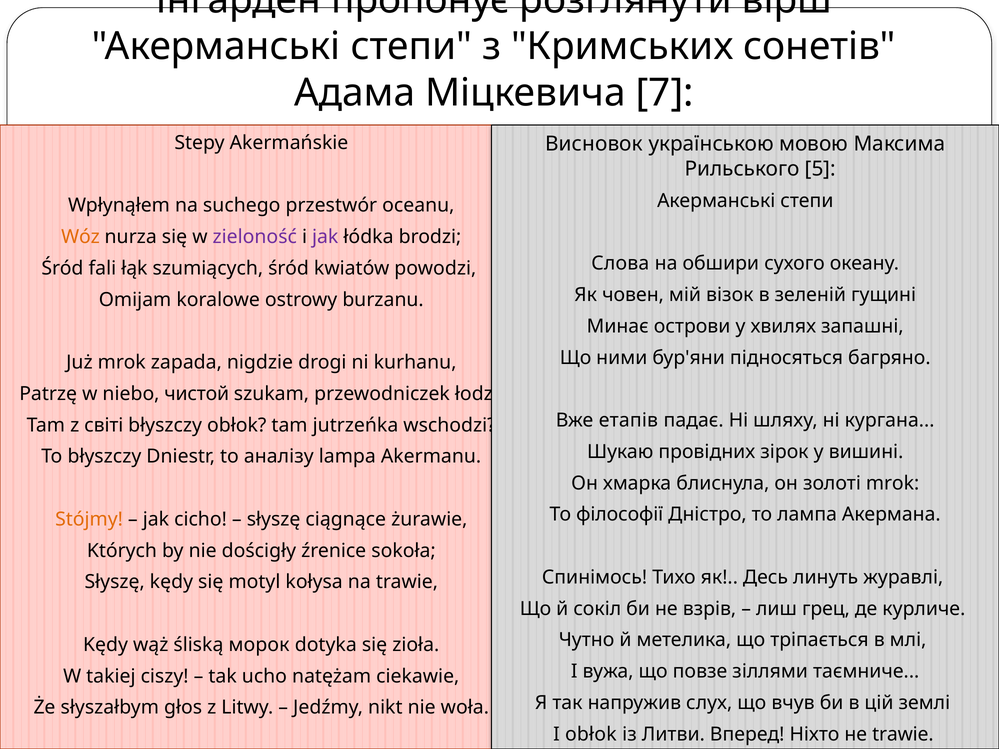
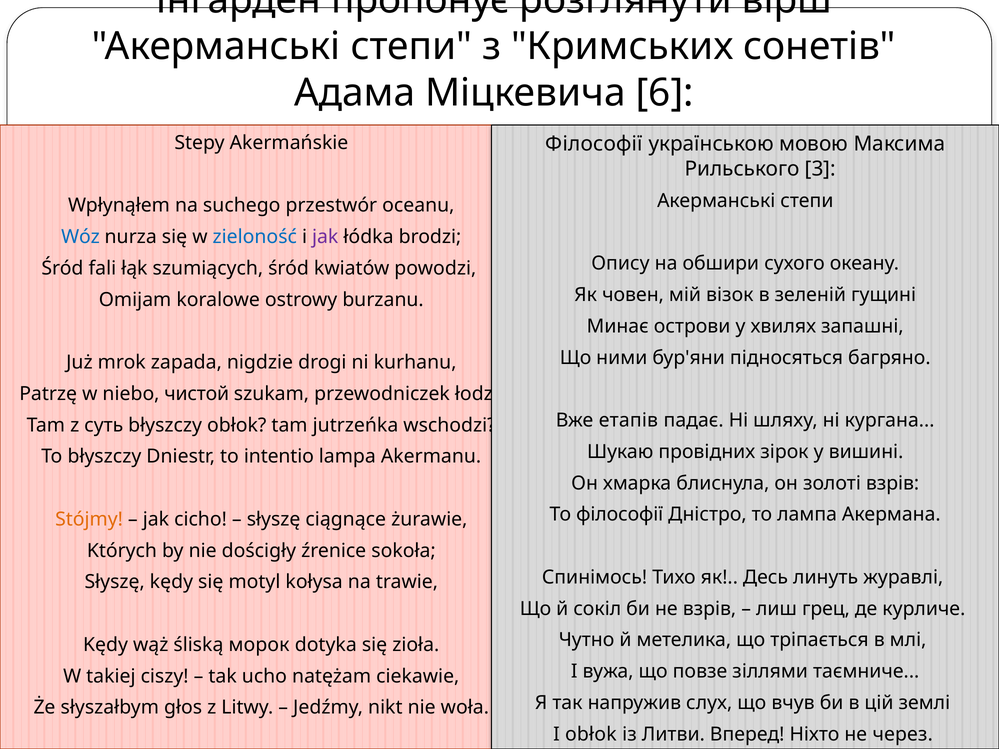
7: 7 -> 6 (665, 93)
Висновок: Висновок -> Філософії (594, 144)
5: 5 -> 3 (820, 169)
Wóz colour: orange -> blue (80, 237)
zieloność colour: purple -> blue (255, 237)
Слова: Слова -> Опису (620, 264)
світі: світі -> суть (104, 425)
аналізу: аналізу -> intentio (279, 457)
золоті mrok: mrok -> взрів (893, 483)
не trawie: trawie -> через (903, 734)
